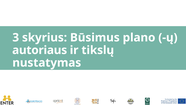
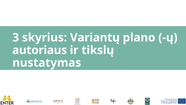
Būsimus: Būsimus -> Variantų (95, 37)
